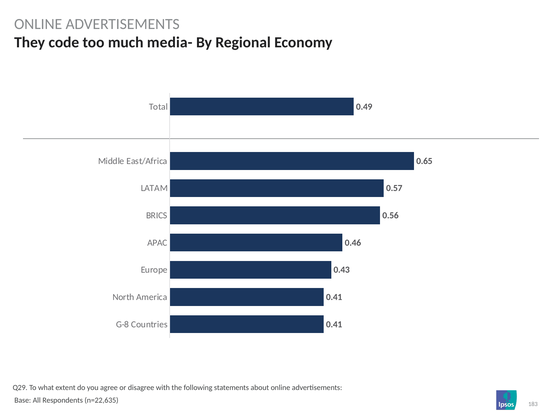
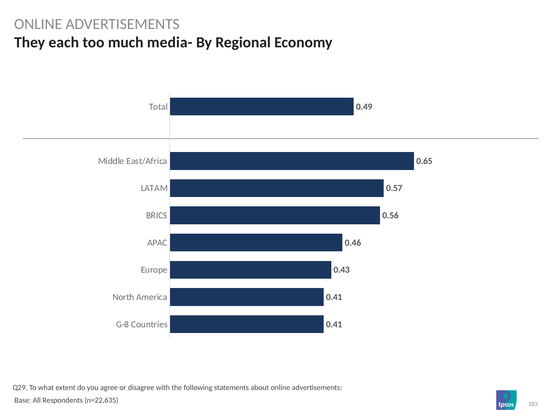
code: code -> each (64, 42)
